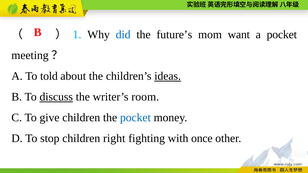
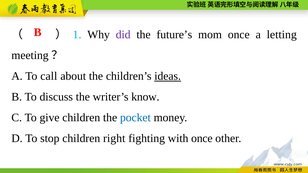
did colour: blue -> purple (123, 35)
mom want: want -> once (239, 35)
a pocket: pocket -> letting (282, 35)
told: told -> call (49, 76)
discuss underline: present -> none (56, 97)
room: room -> know (145, 97)
